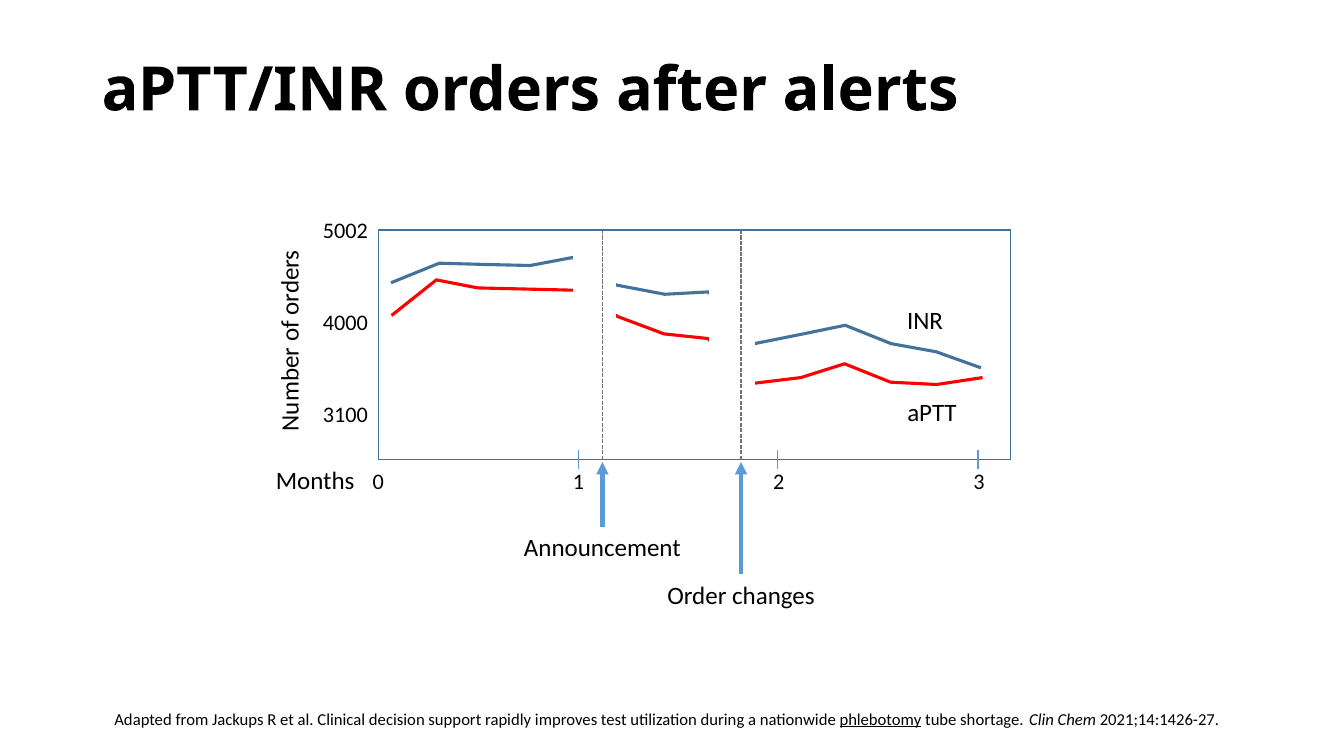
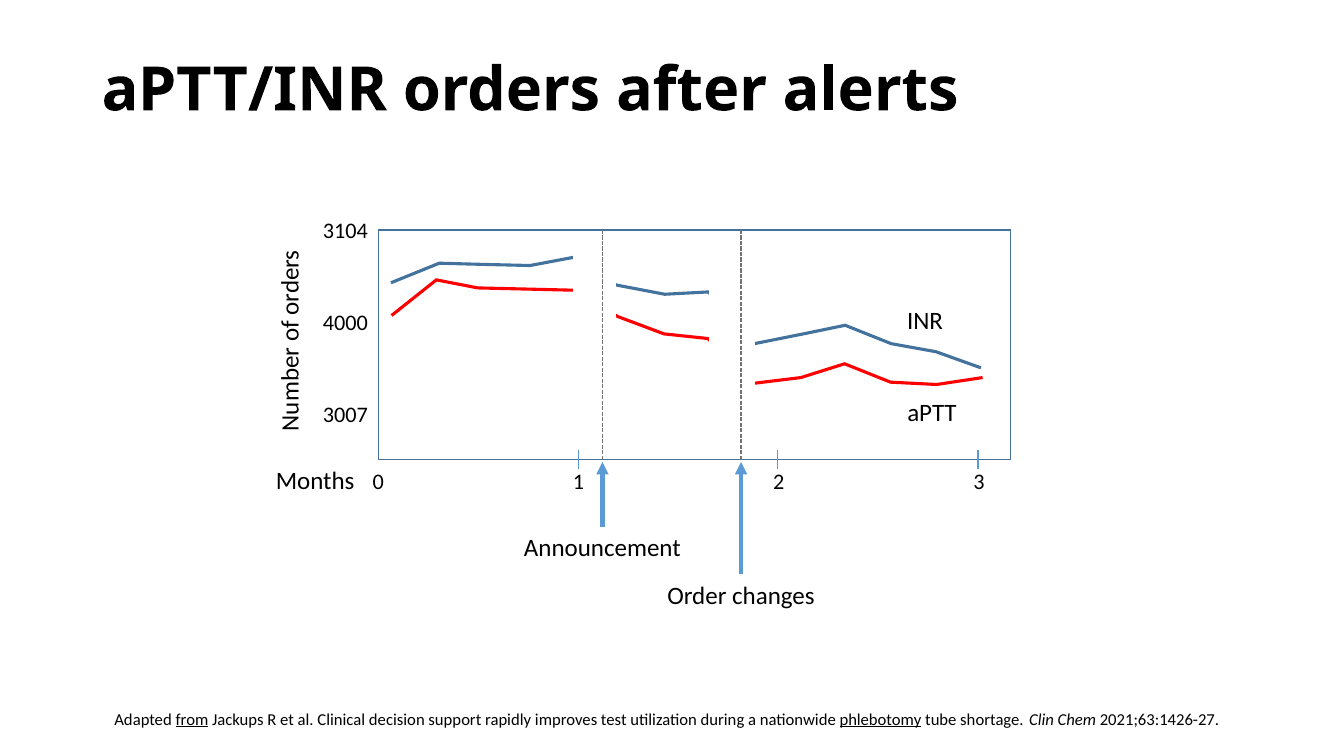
5002: 5002 -> 3104 (345, 232)
3100: 3100 -> 3007 (345, 415)
from underline: none -> present (192, 720)
2021;14:1426-27: 2021;14:1426-27 -> 2021;63:1426-27 (1159, 720)
